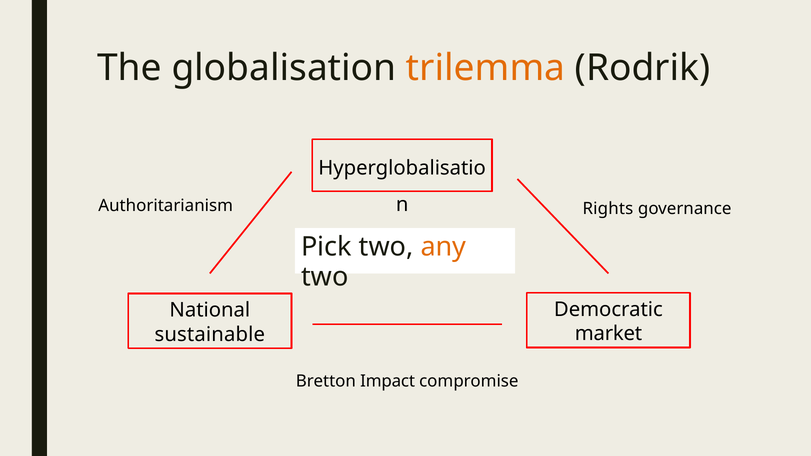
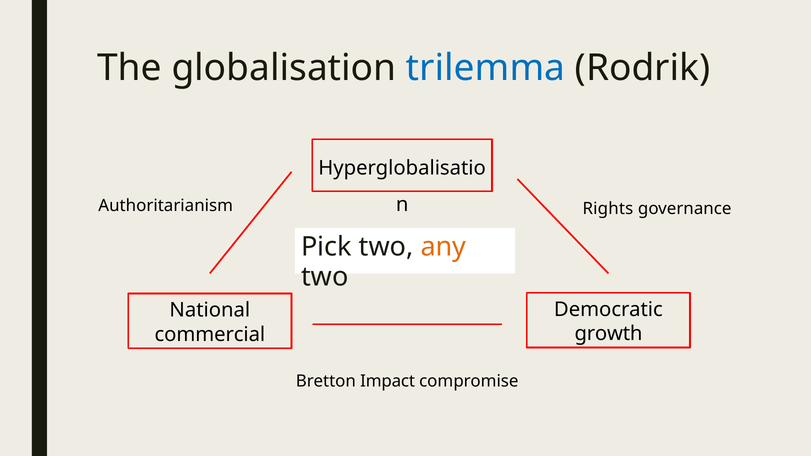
trilemma colour: orange -> blue (486, 68)
market: market -> growth (609, 334)
sustainable: sustainable -> commercial (210, 335)
